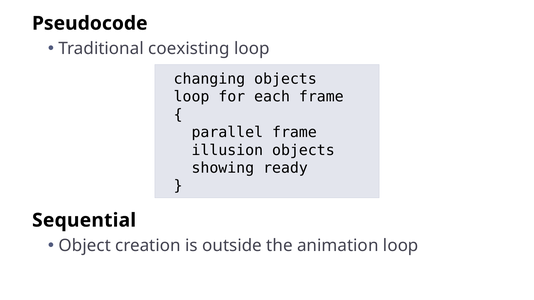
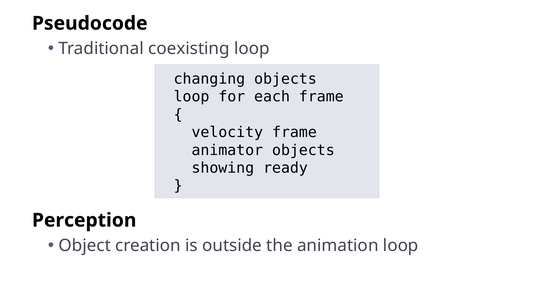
parallel: parallel -> velocity (227, 133)
illusion: illusion -> animator (227, 150)
Sequential: Sequential -> Perception (84, 221)
